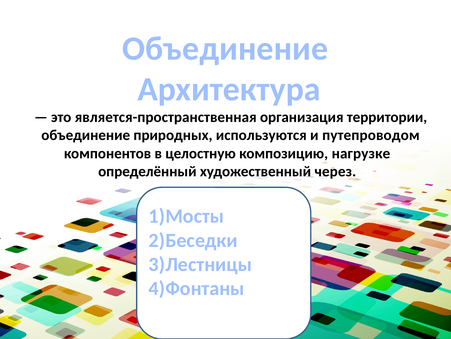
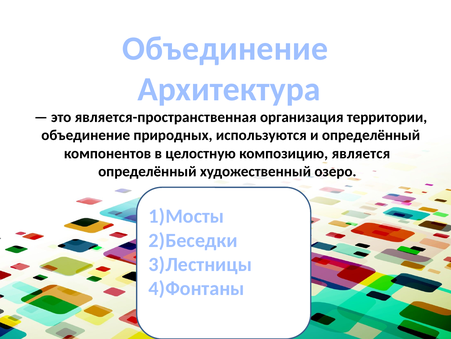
и путепроводом: путепроводом -> определённый (371, 135)
нагрузке: нагрузке -> является (361, 153)
через: через -> озеро (335, 171)
